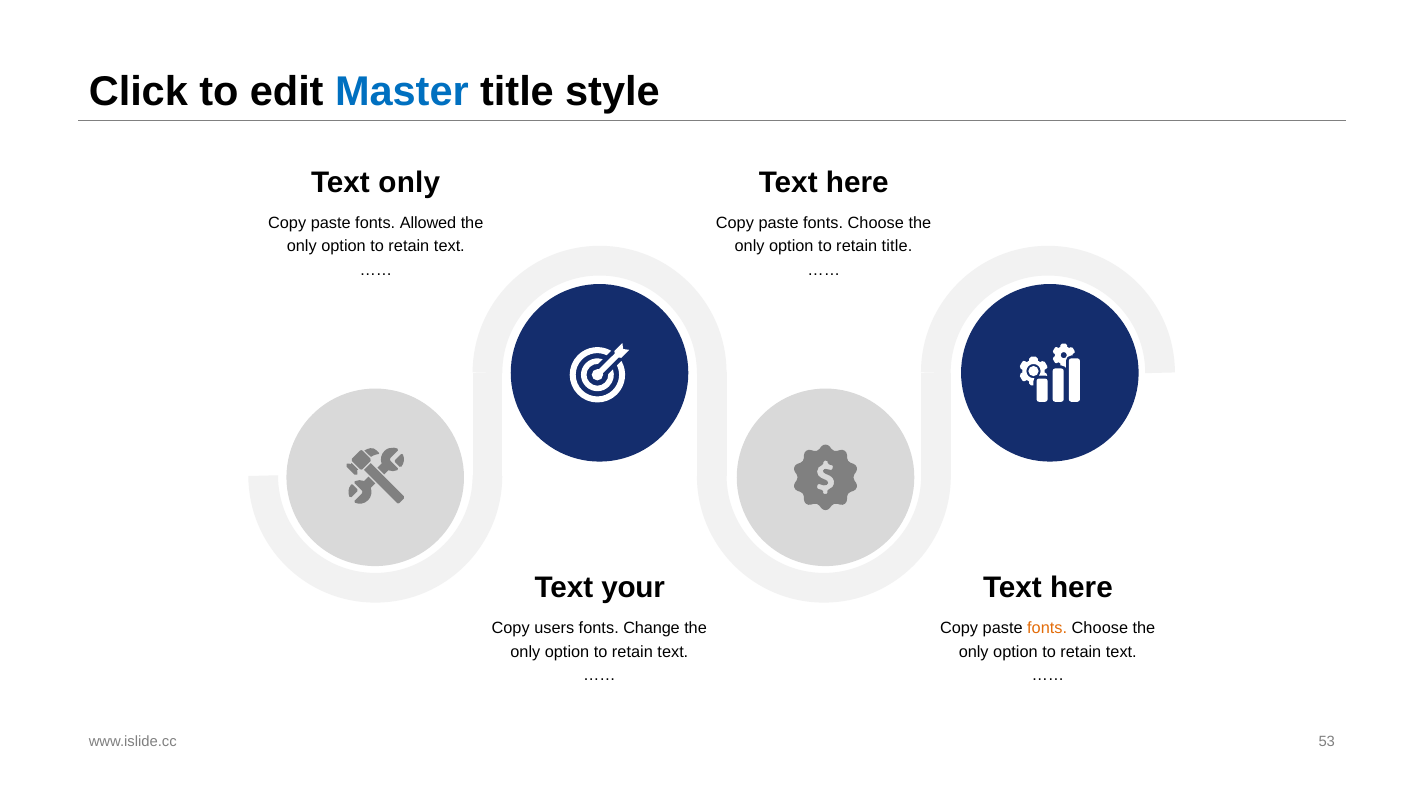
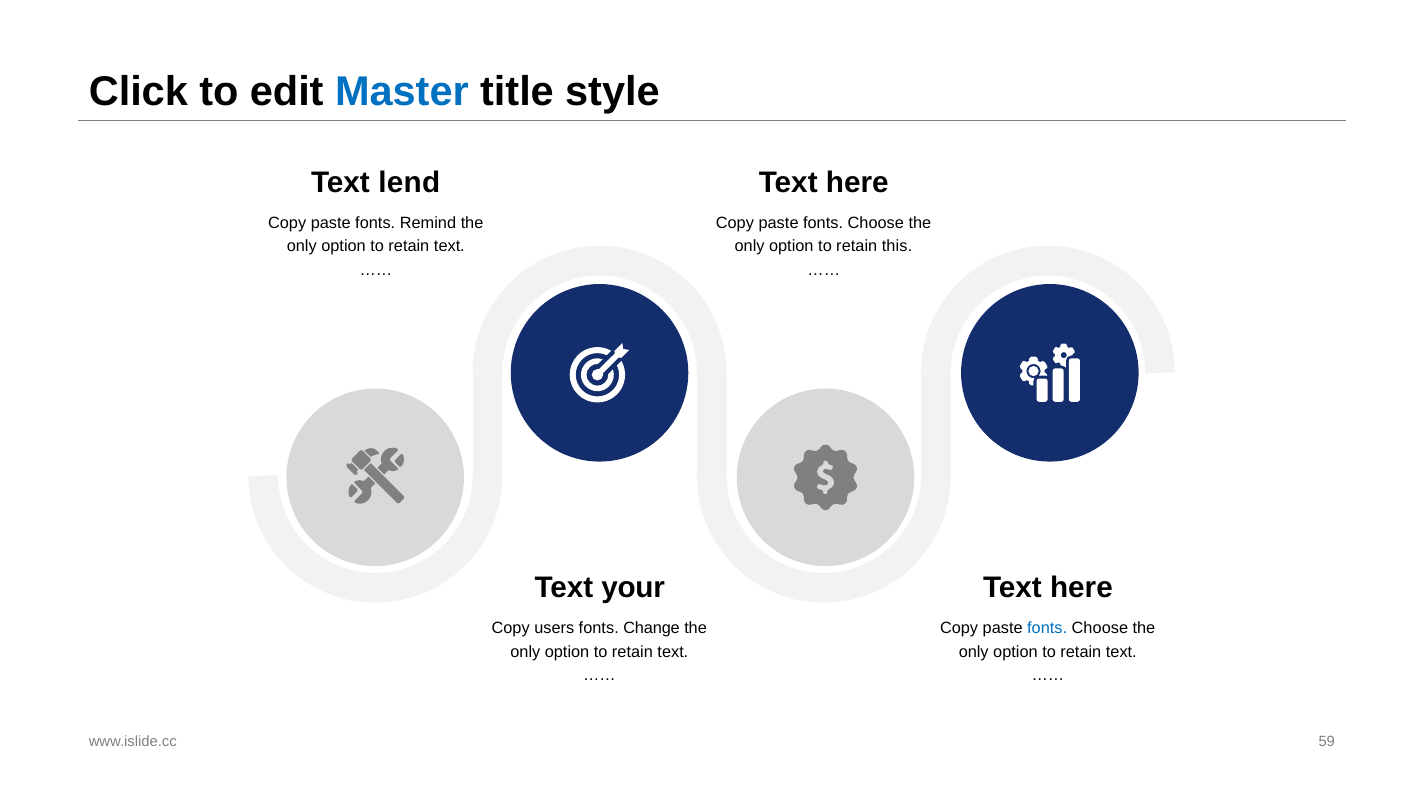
Text only: only -> lend (409, 183)
Allowed: Allowed -> Remind (428, 223)
retain title: title -> this (897, 246)
fonts colour: orange -> blue (1047, 628)
53: 53 -> 59 (1327, 742)
